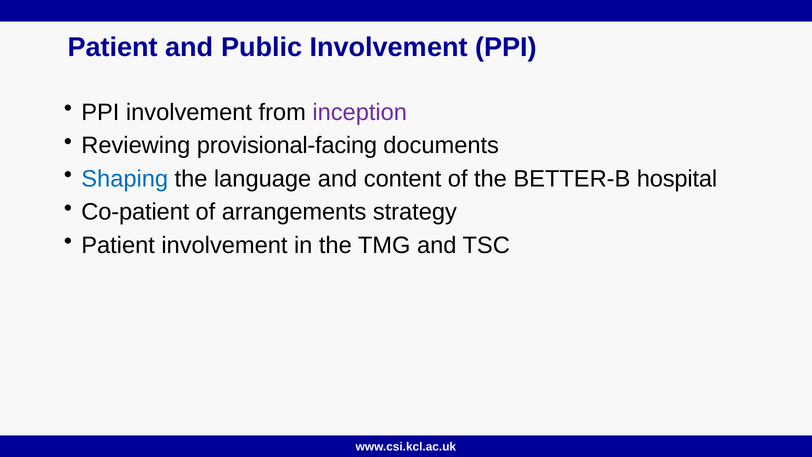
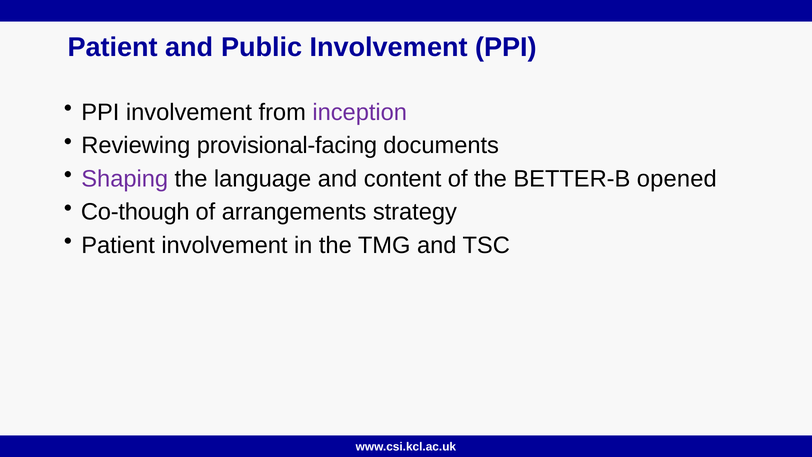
Shaping colour: blue -> purple (125, 179)
hospital: hospital -> opened (677, 179)
Co-patient: Co-patient -> Co-though (135, 212)
